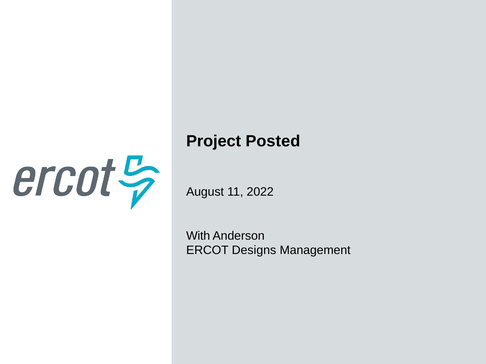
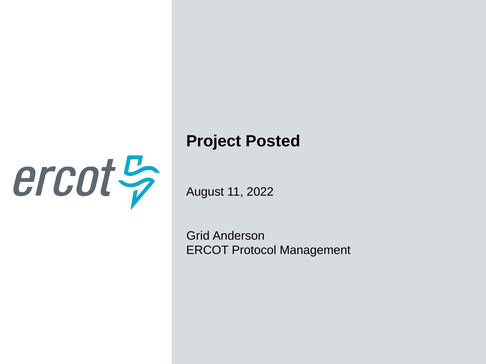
With: With -> Grid (198, 236)
Designs: Designs -> Protocol (254, 251)
